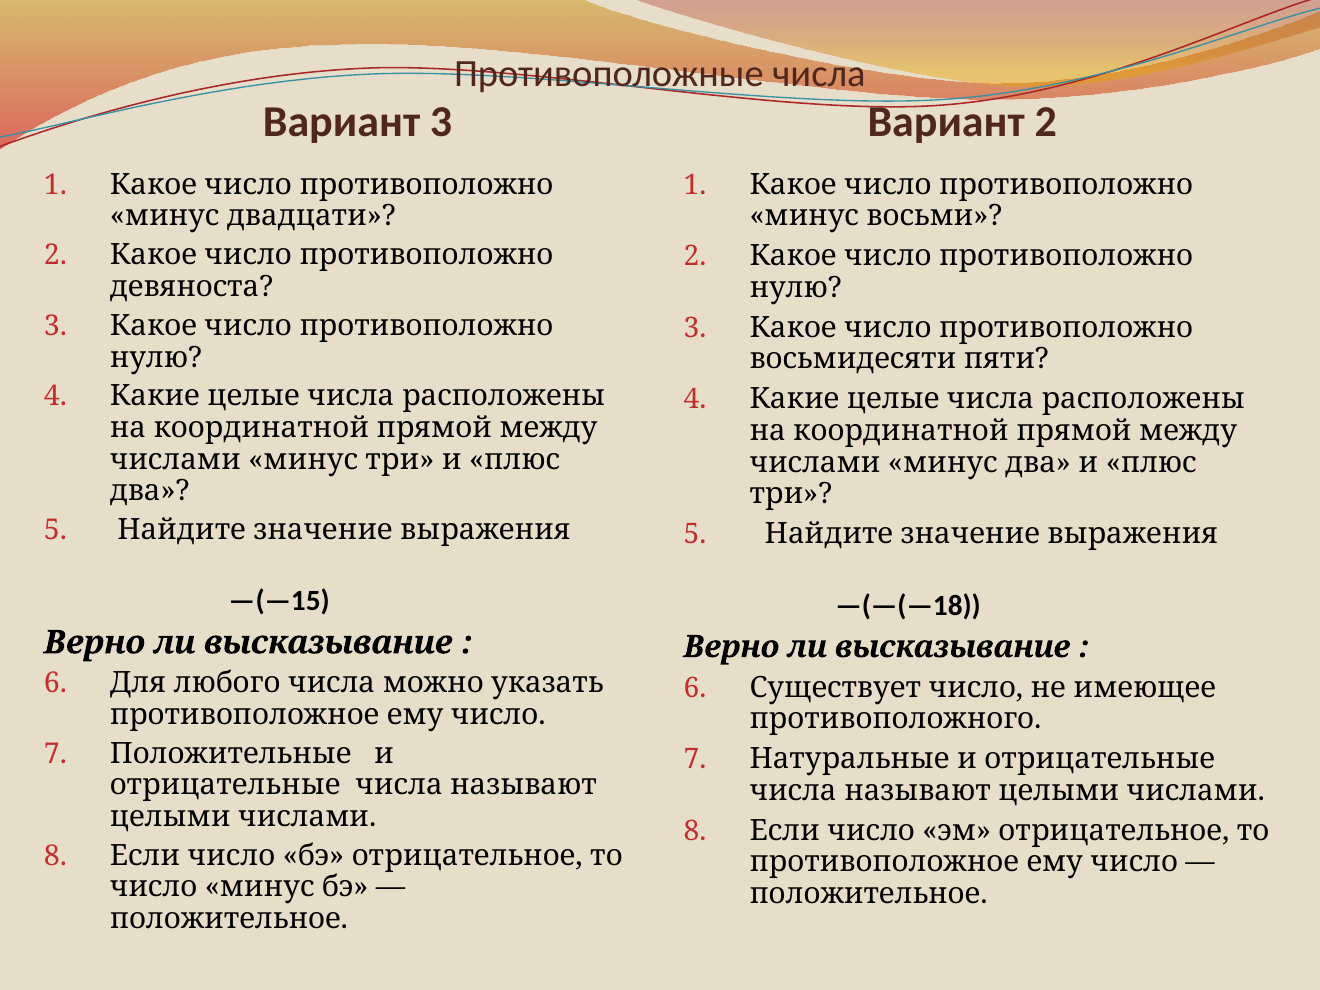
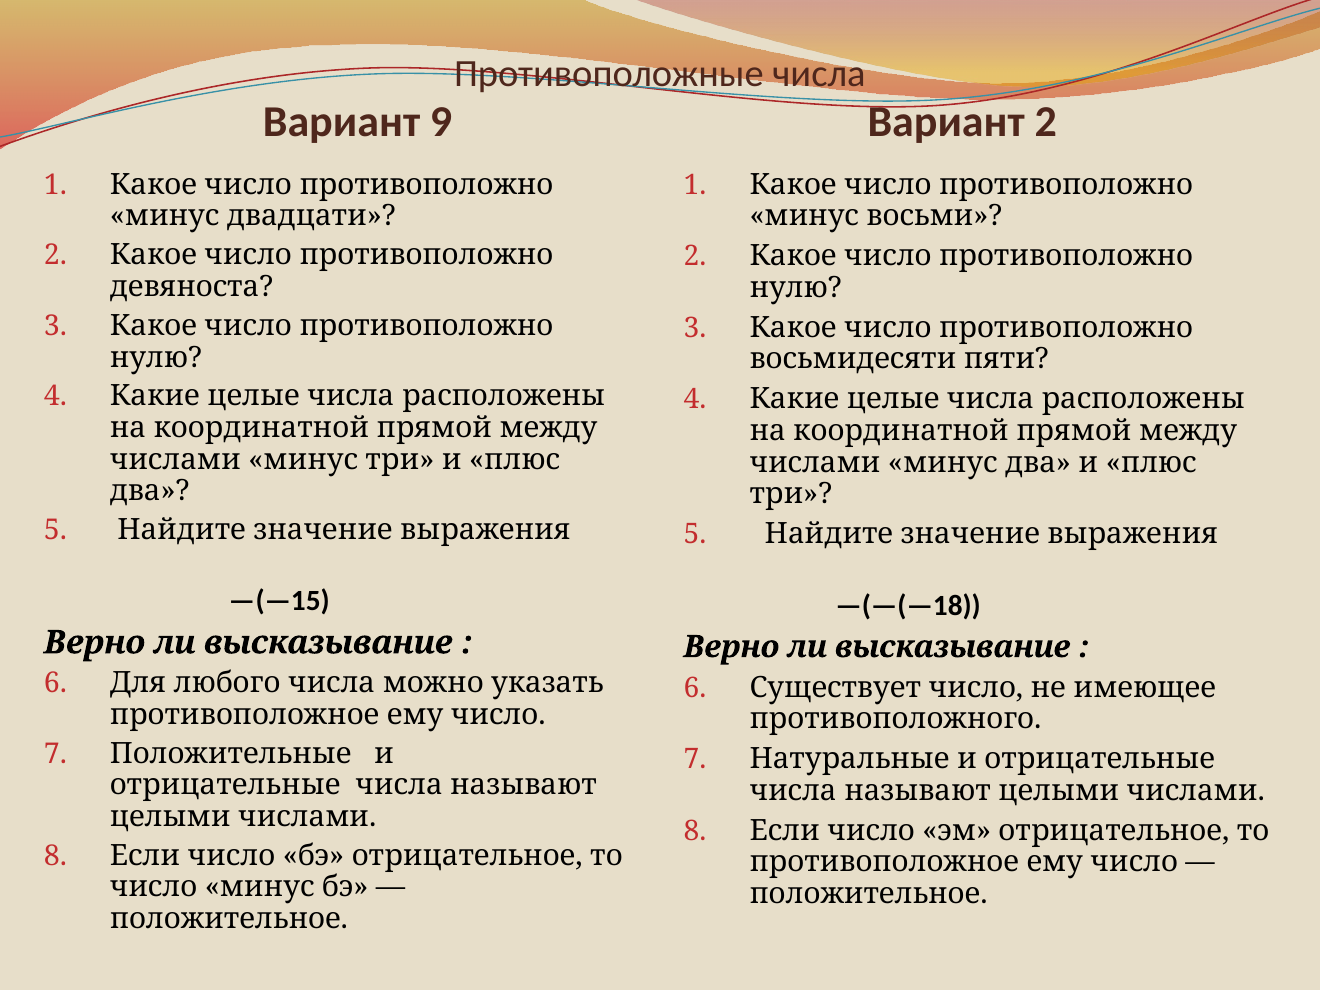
Вариант 3: 3 -> 9 (441, 122)
